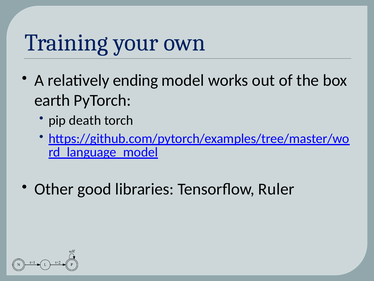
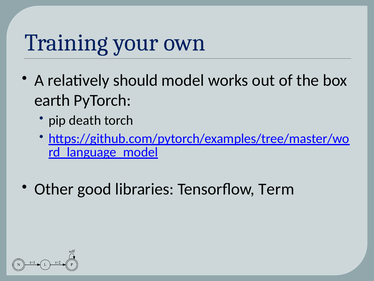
ending: ending -> should (135, 80)
Ruler: Ruler -> Term (276, 189)
